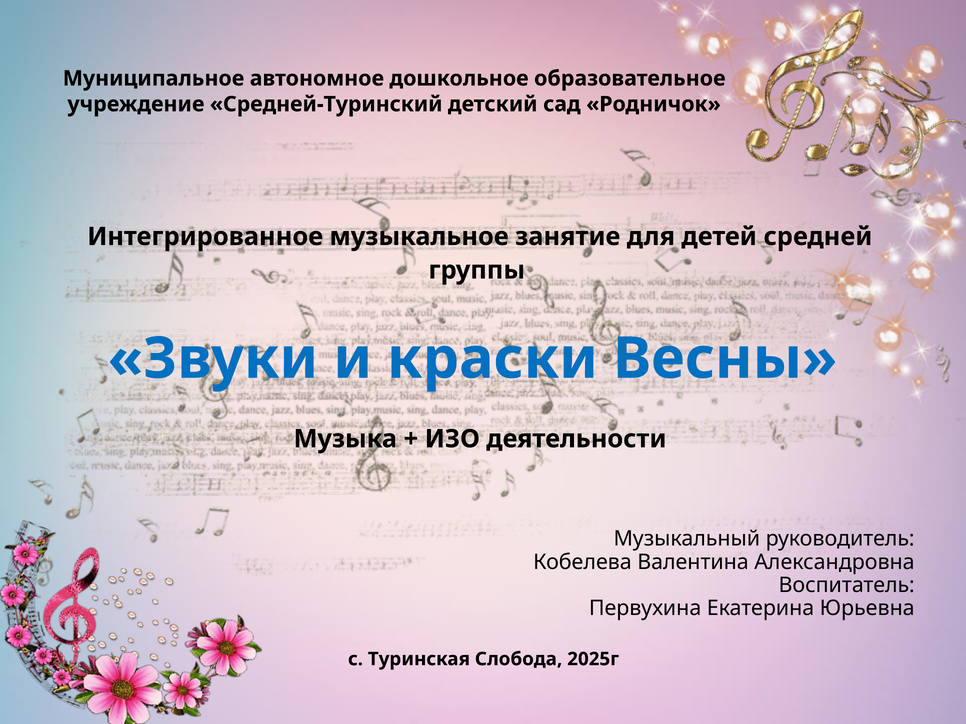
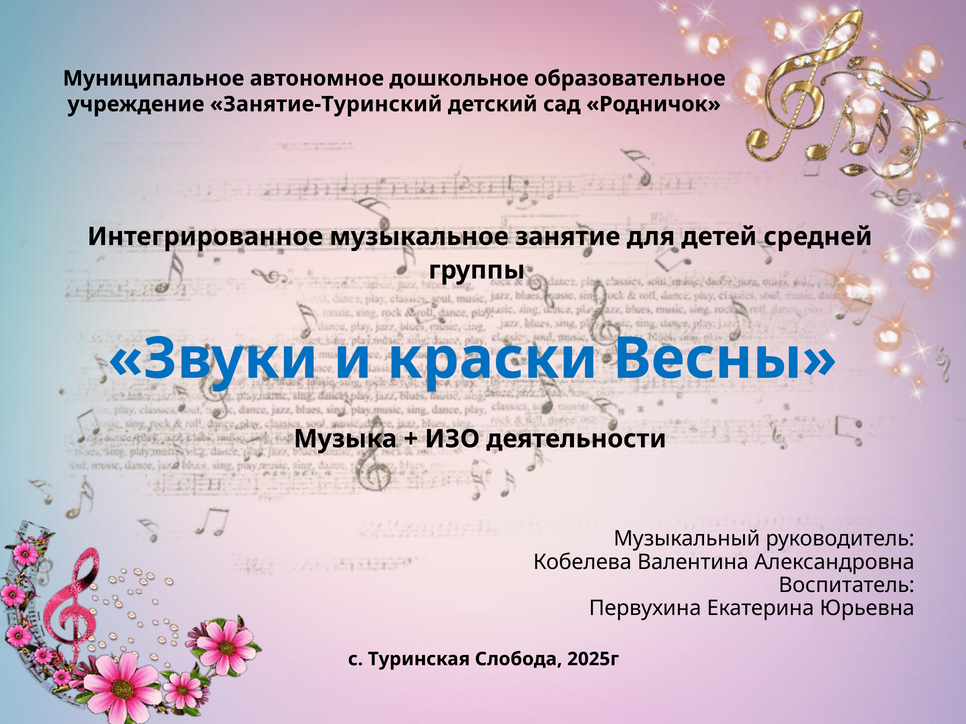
Средней-Туринский: Средней-Туринский -> Занятие-Туринский (326, 104)
